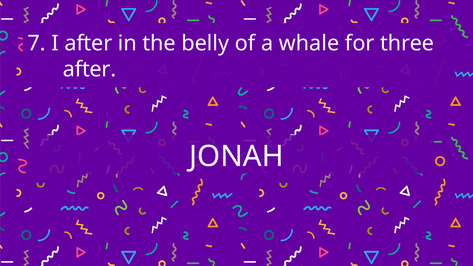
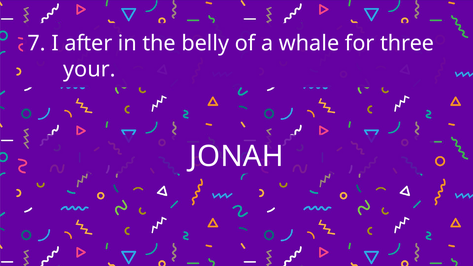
after: after -> your (89, 69)
